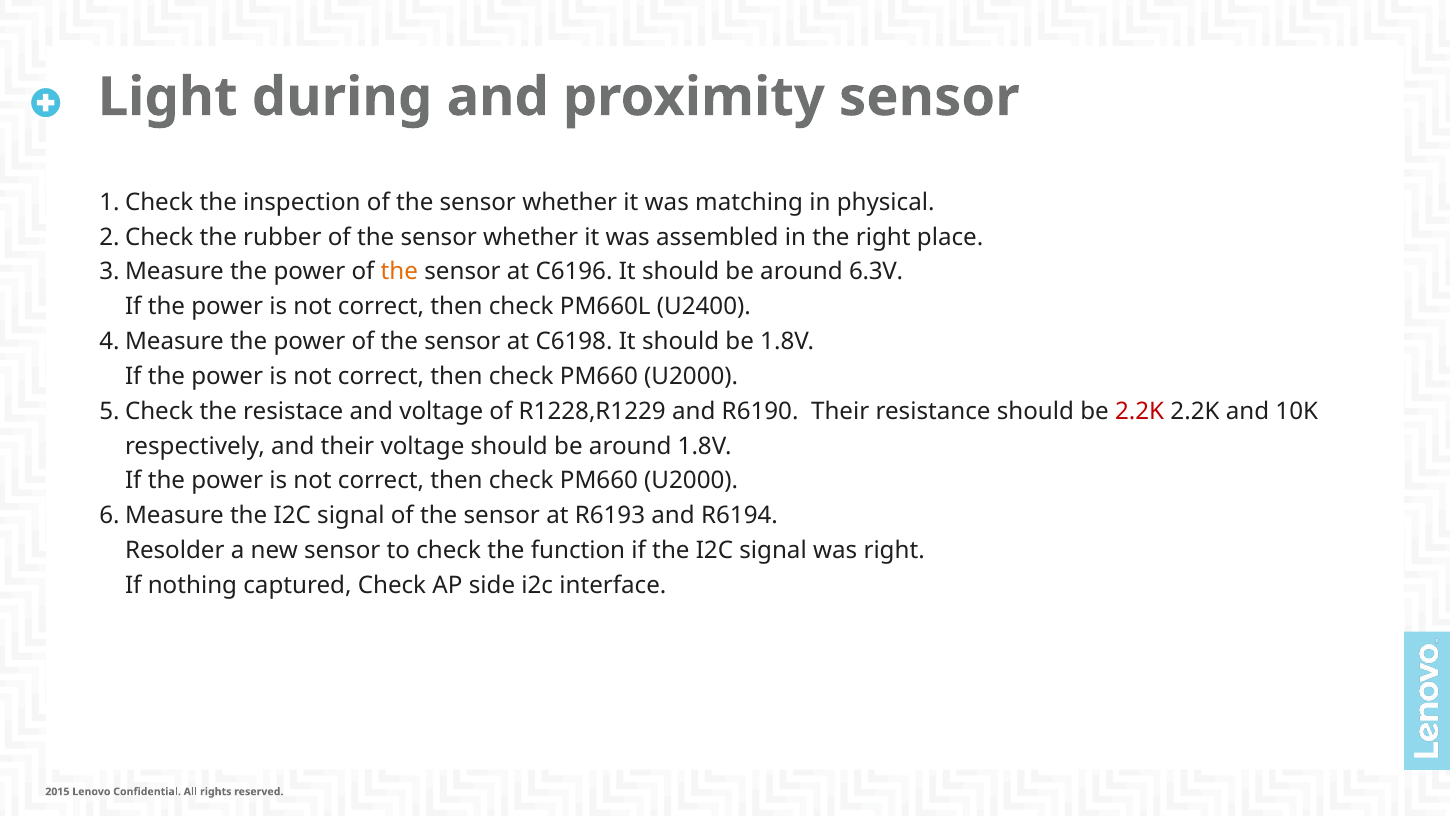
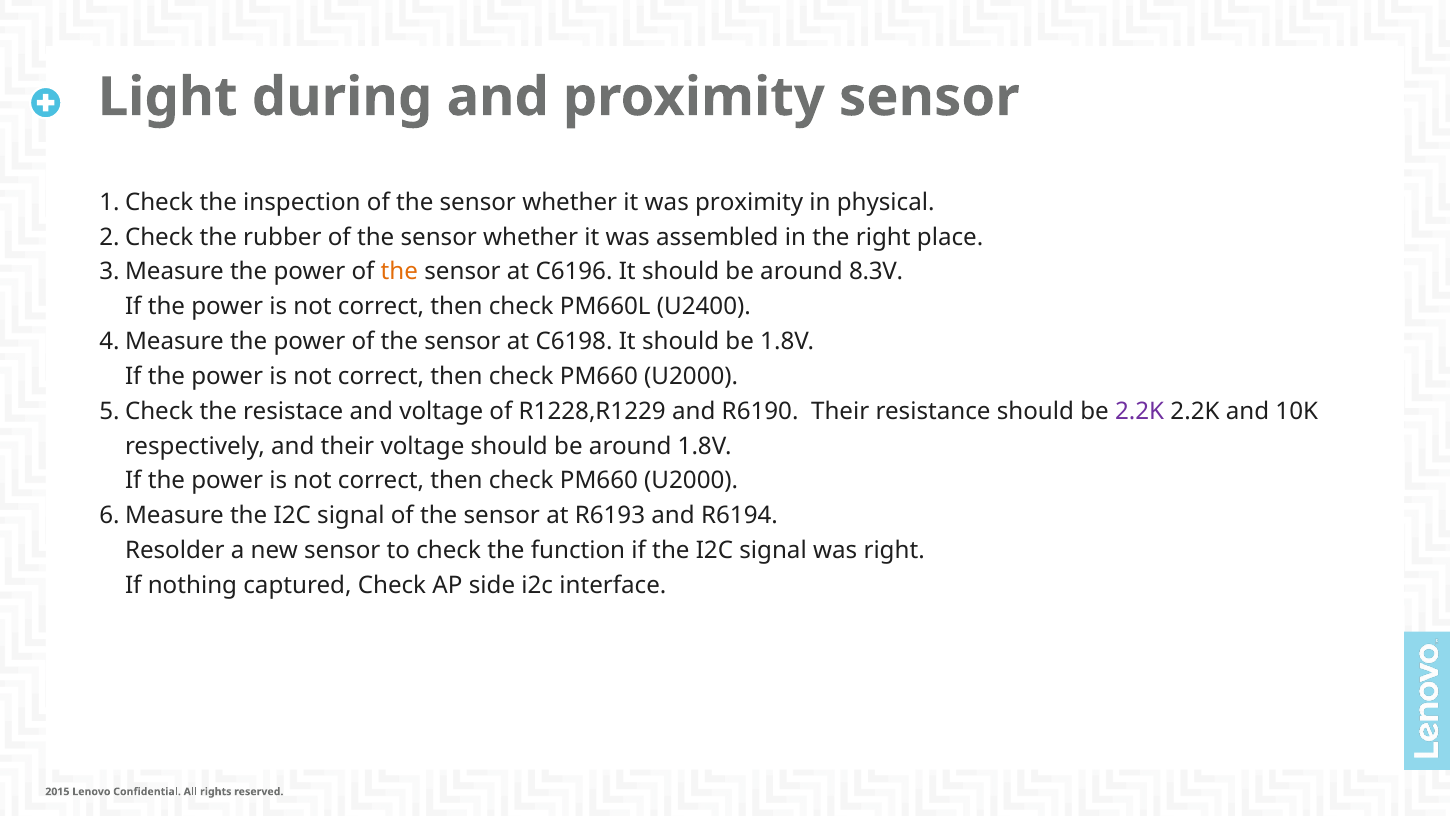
was matching: matching -> proximity (749, 202)
6.3V: 6.3V -> 8.3V (876, 272)
2.2K colour: red -> purple (1140, 411)
